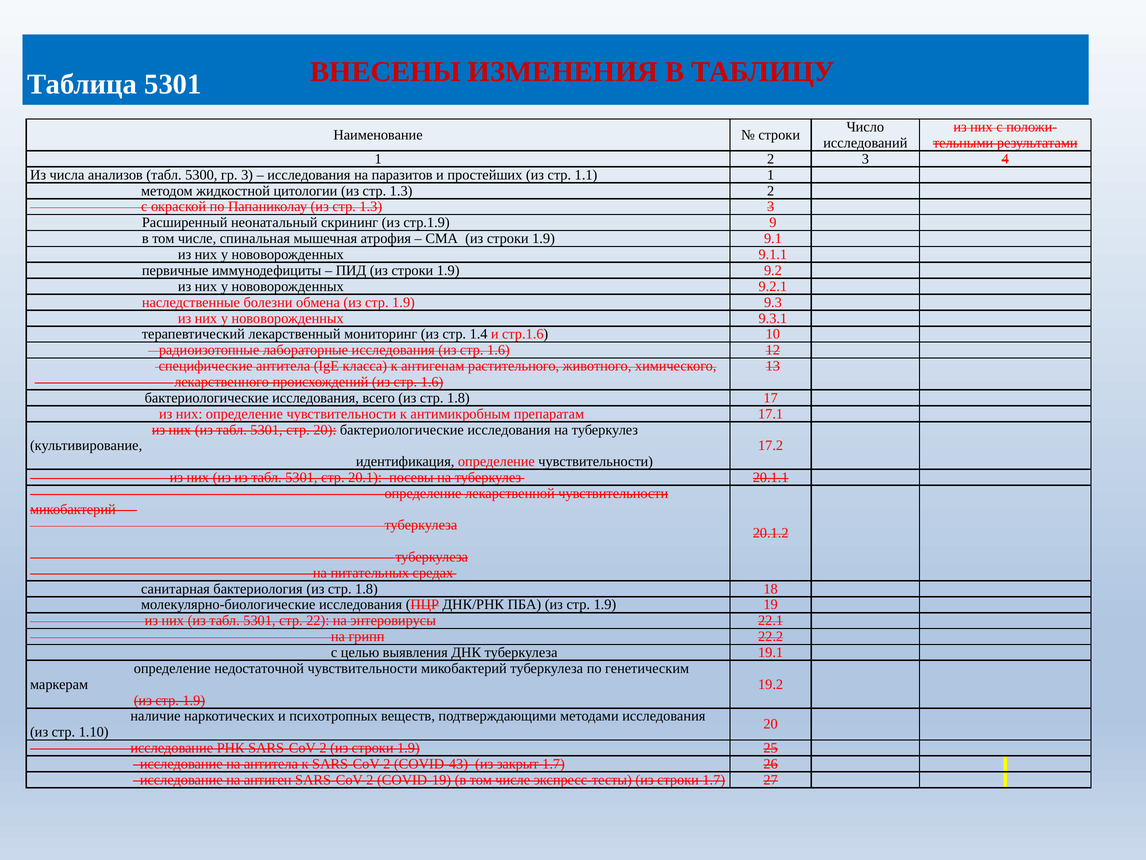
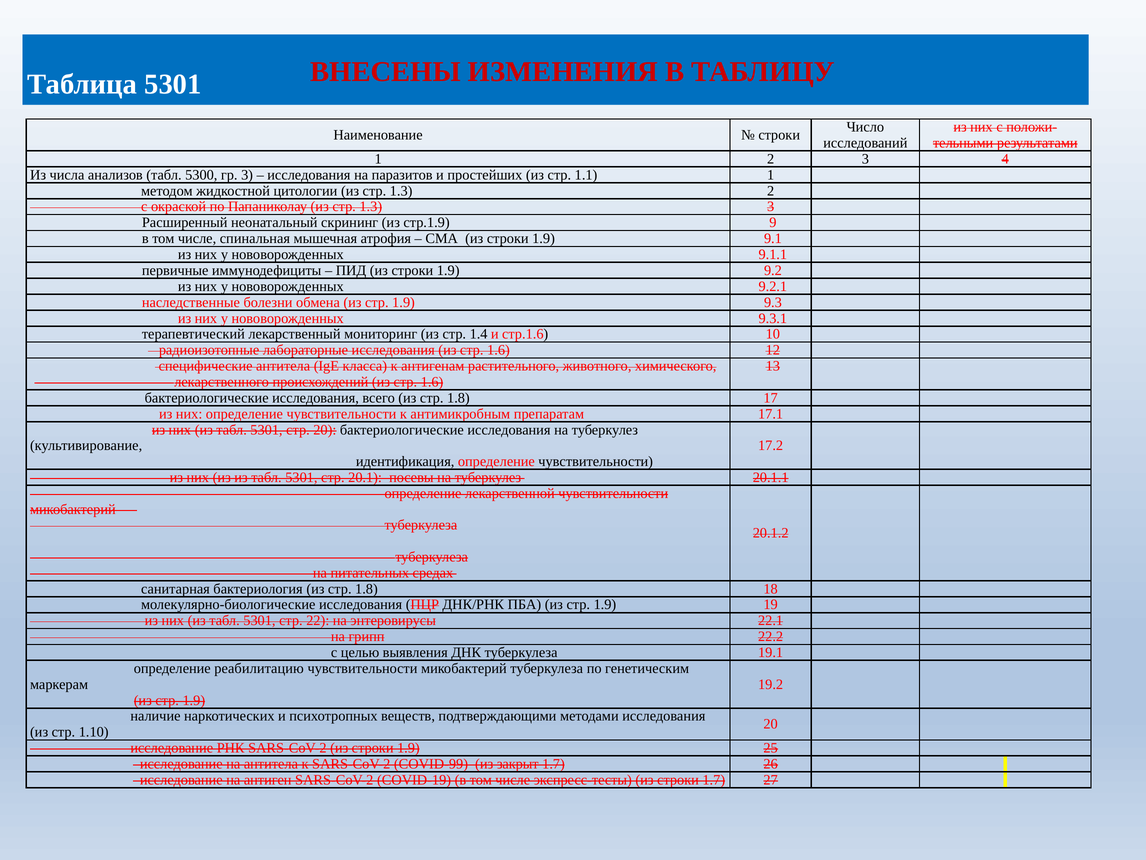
недостаточной: недостаточной -> реабилитацию (259, 668)
COVID-43: COVID-43 -> COVID-99 (431, 764)
